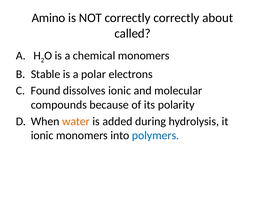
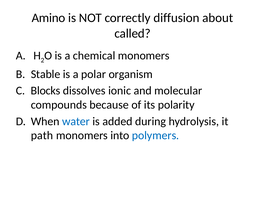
correctly correctly: correctly -> diffusion (176, 18)
electrons: electrons -> organism (131, 74)
Found: Found -> Blocks (46, 91)
water colour: orange -> blue (76, 121)
ionic: ionic -> path (42, 135)
